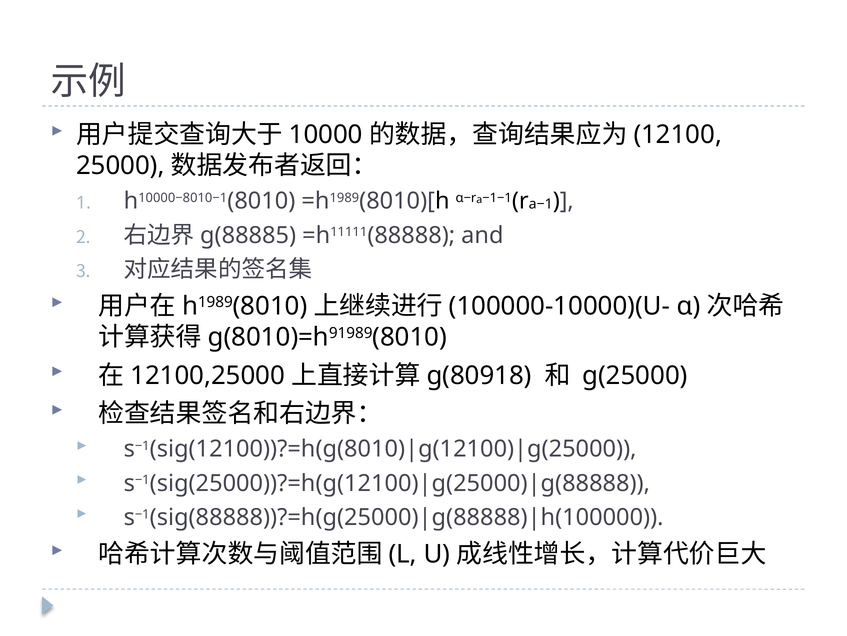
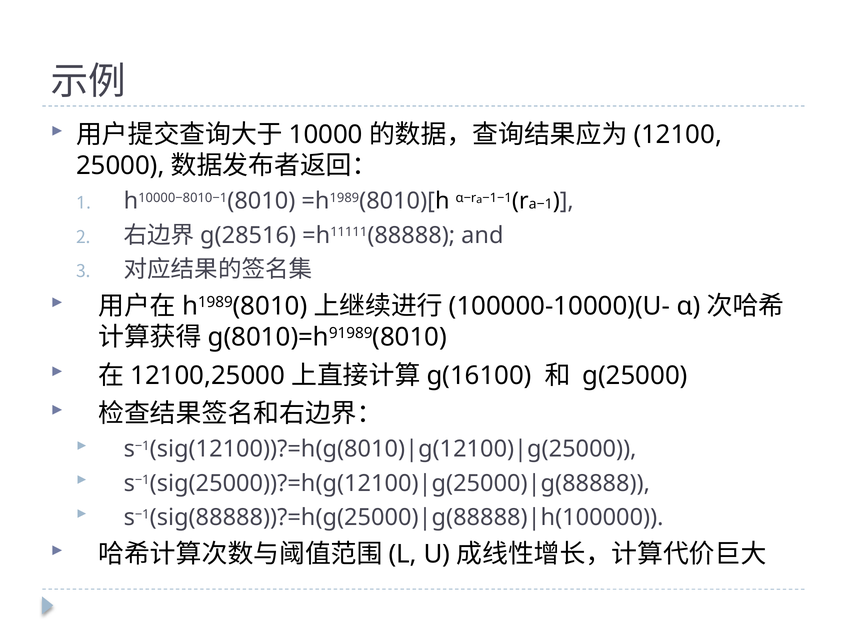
g(88885: g(88885 -> g(28516 (248, 235)
g(80918: g(80918 -> g(16100 (479, 375)
